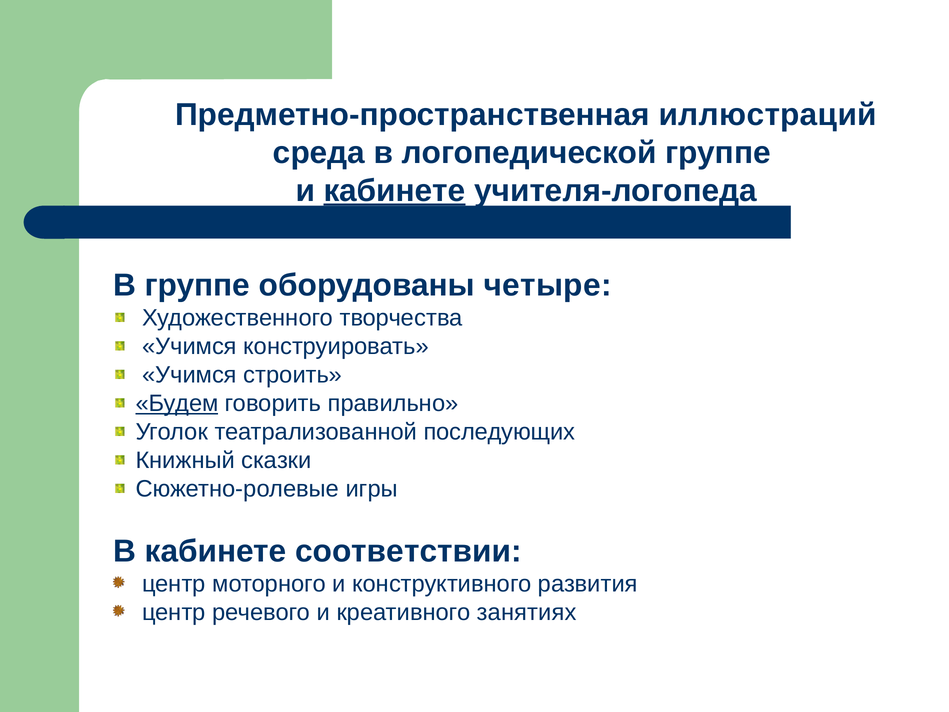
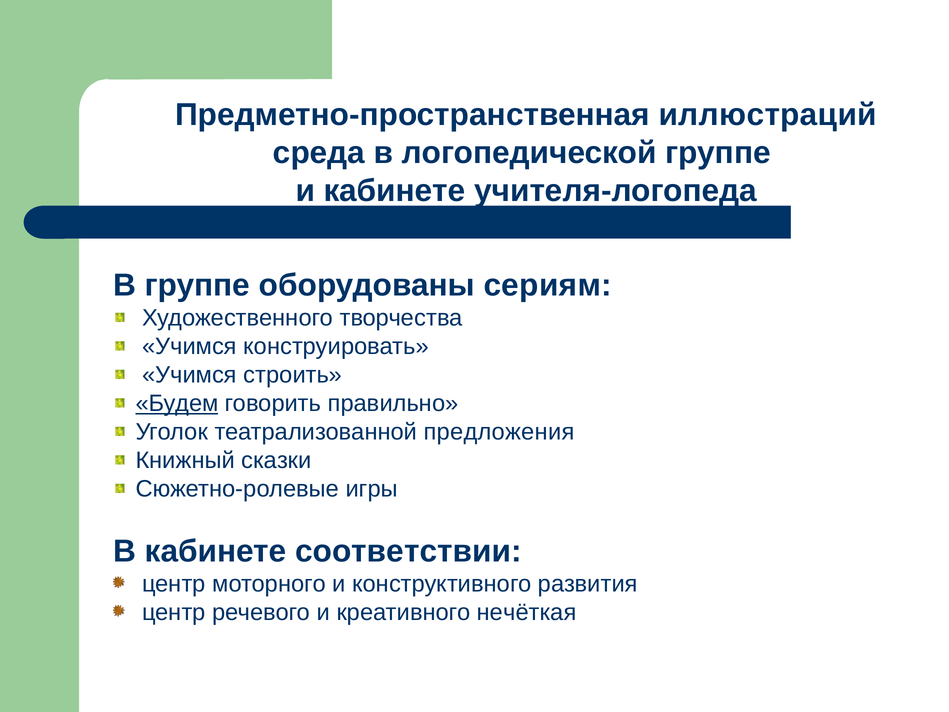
кабинете underline: present -> none (395, 191)
четыре: четыре -> сериям (548, 285)
последующих: последующих -> предложения (499, 432)
занятиях: занятиях -> нечёткая (527, 612)
